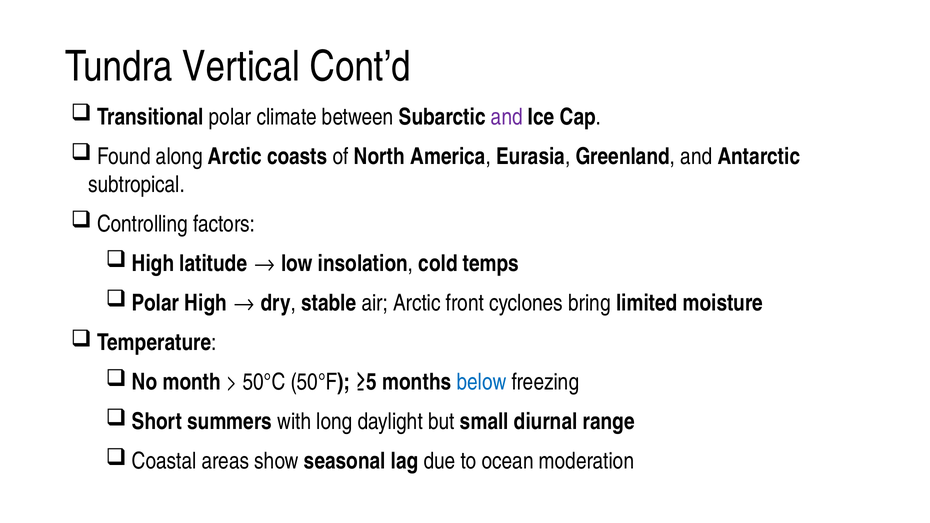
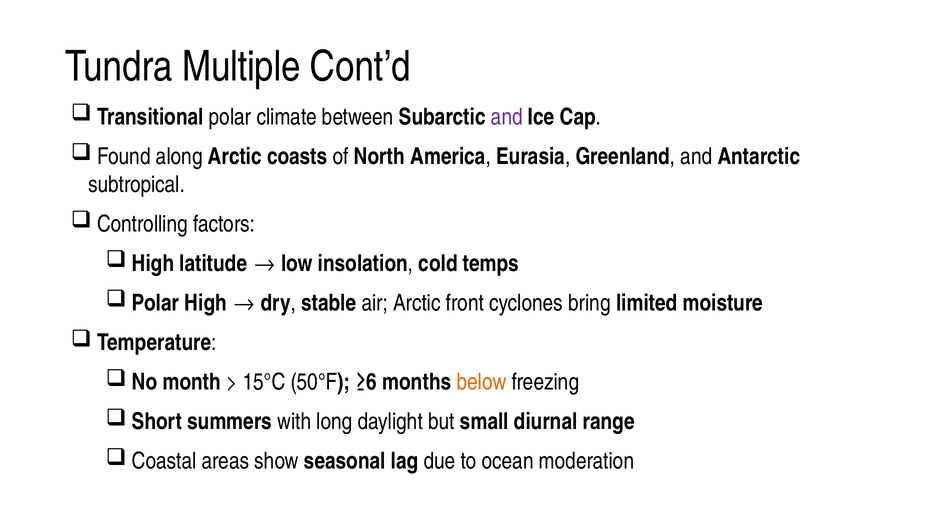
Vertical: Vertical -> Multiple (241, 67)
50°C: 50°C -> 15°C (264, 382)
≥5: ≥5 -> ≥6 (366, 382)
below colour: blue -> orange (482, 382)
